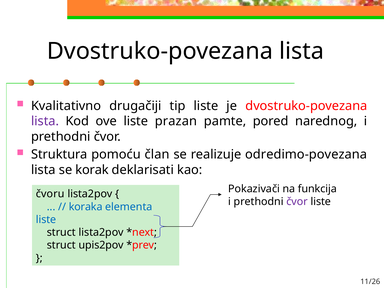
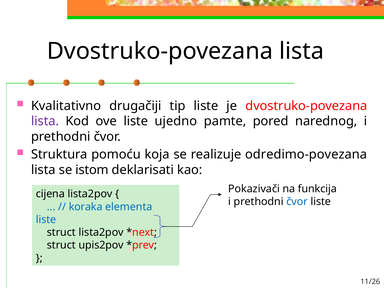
prazan: prazan -> ujedno (176, 121)
član: član -> koja (157, 154)
korak: korak -> istom (92, 170)
čvoru: čvoru -> cijena (50, 194)
čvor colour: purple -> blue (297, 202)
